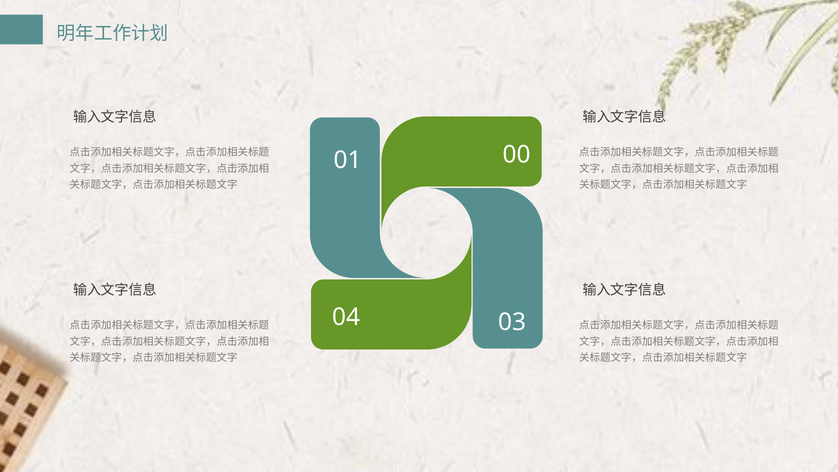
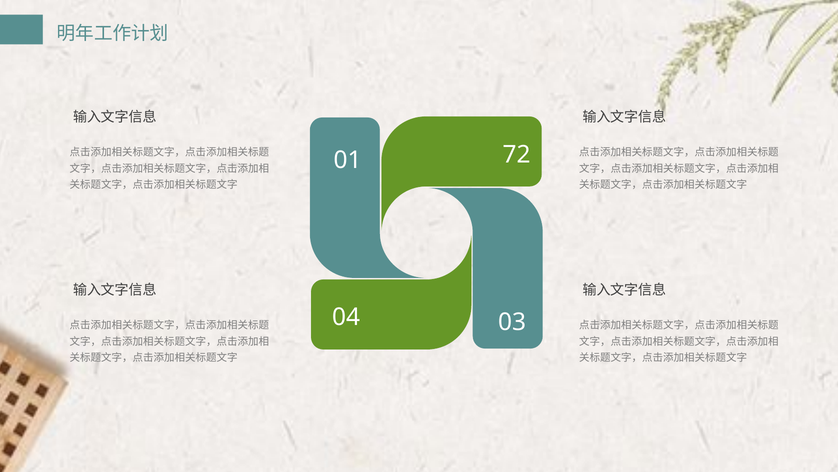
00: 00 -> 72 (517, 154)
